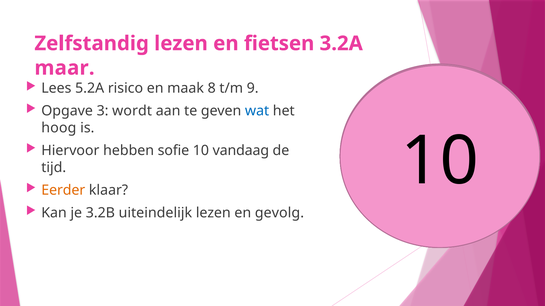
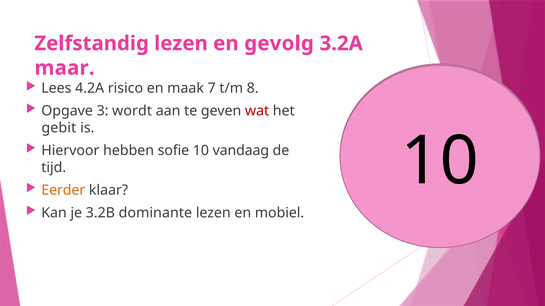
fietsen: fietsen -> gevolg (279, 44)
5.2A: 5.2A -> 4.2A (90, 88)
8: 8 -> 7 (212, 88)
9: 9 -> 8 (253, 88)
wat colour: blue -> red (257, 111)
hoog: hoog -> gebit (59, 128)
uiteindelijk: uiteindelijk -> dominante (155, 213)
gevolg: gevolg -> mobiel (280, 213)
